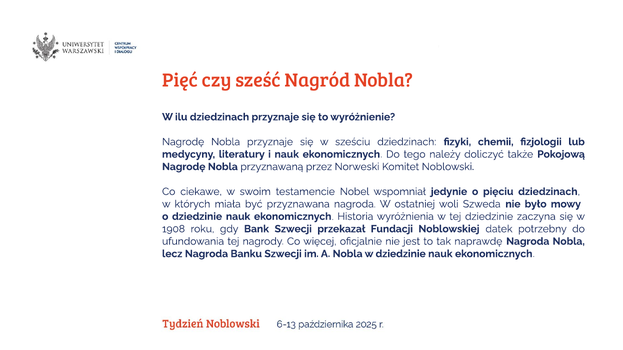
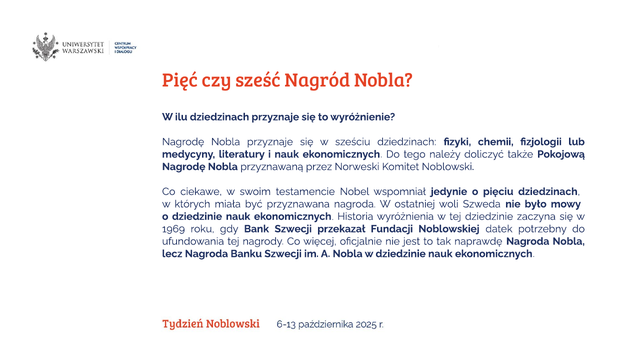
1908: 1908 -> 1969 (173, 229)
